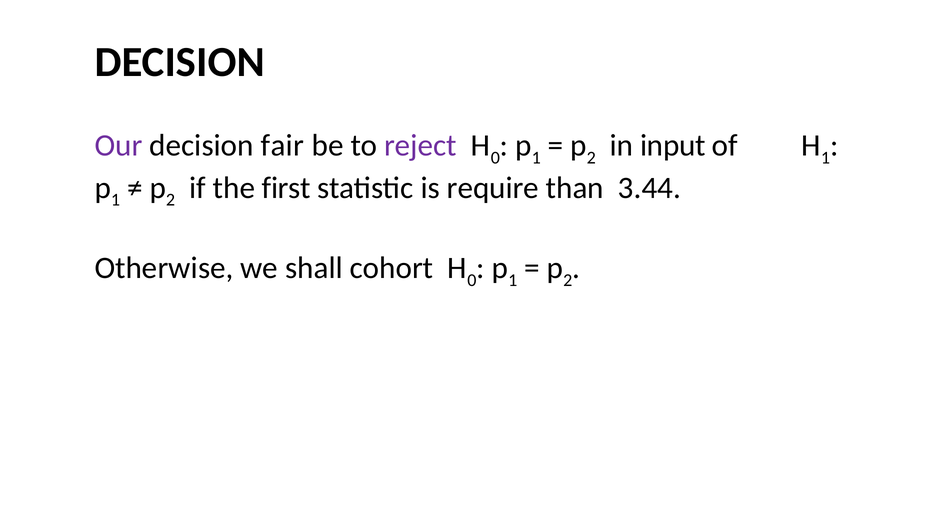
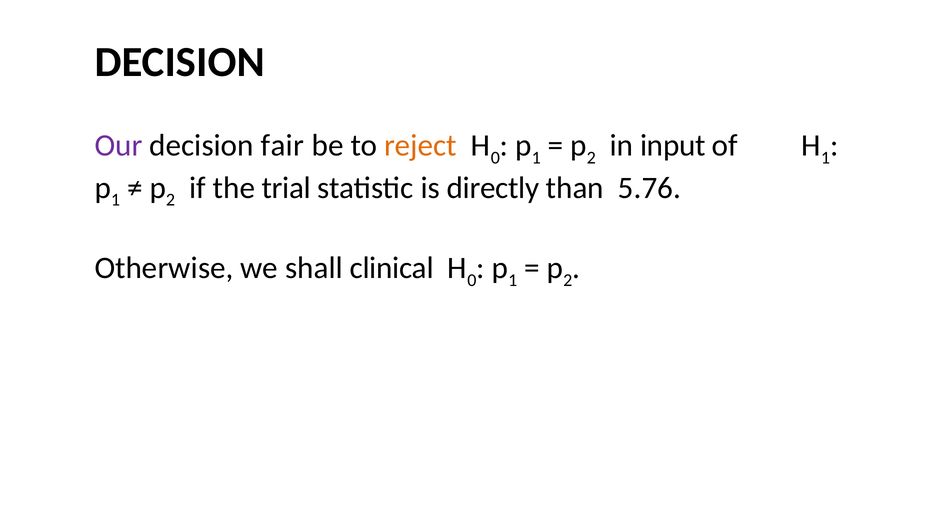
reject colour: purple -> orange (420, 146)
first: first -> trial (286, 188)
require: require -> directly (493, 188)
3.44: 3.44 -> 5.76 (650, 188)
cohort: cohort -> clinical (392, 268)
